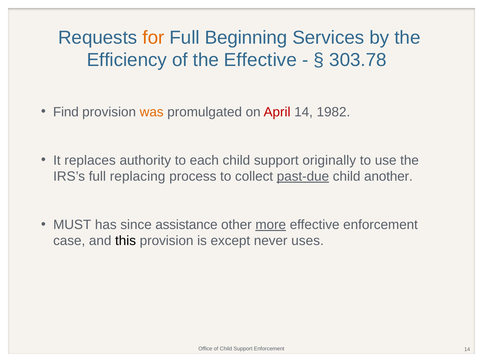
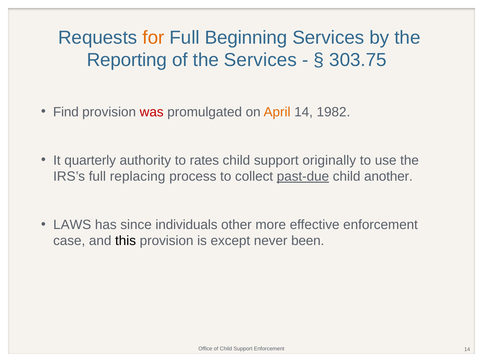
Efficiency: Efficiency -> Reporting (127, 60)
the Effective: Effective -> Services (260, 60)
303.78: 303.78 -> 303.75 (358, 60)
was colour: orange -> red (152, 112)
April colour: red -> orange (277, 112)
replaces: replaces -> quarterly (90, 160)
each: each -> rates (204, 160)
MUST: MUST -> LAWS (72, 225)
assistance: assistance -> individuals (186, 225)
more underline: present -> none (271, 225)
uses: uses -> been (308, 241)
